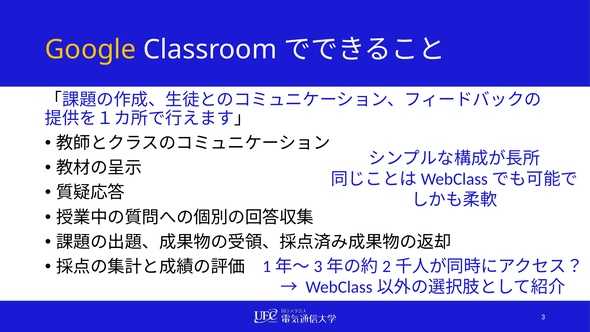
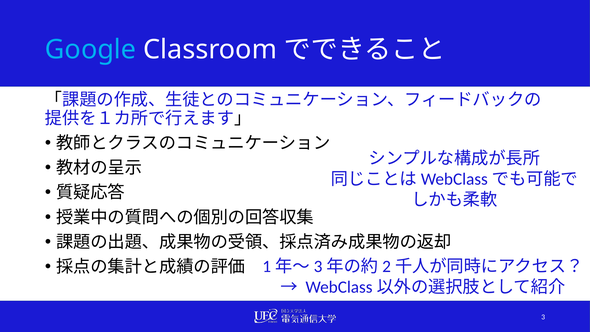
Google colour: yellow -> light blue (91, 50)
